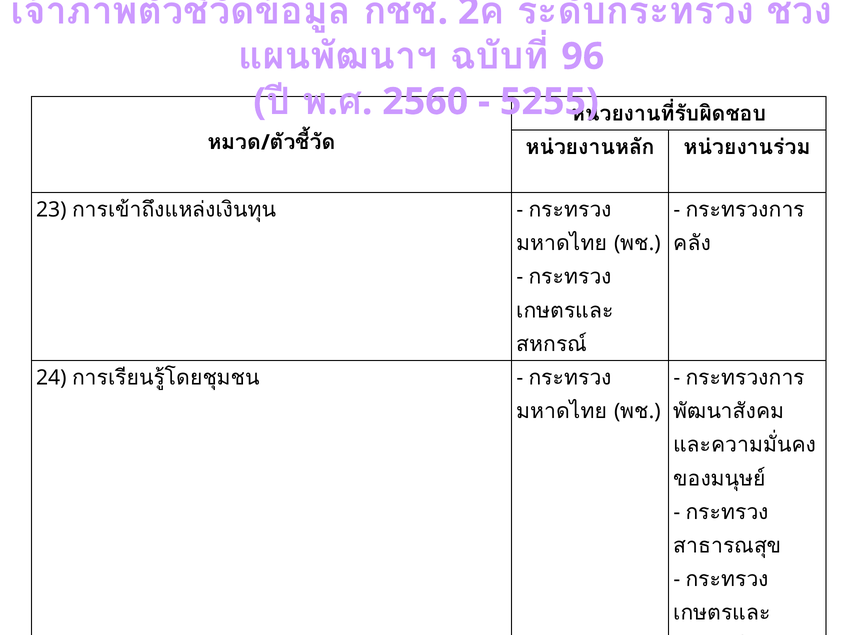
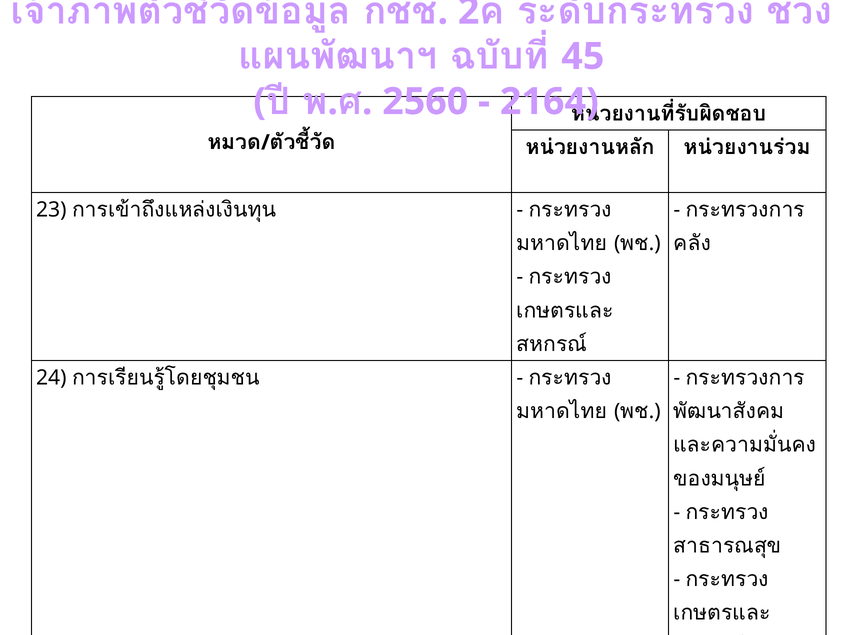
96: 96 -> 45 (583, 57)
5255: 5255 -> 2164 (549, 102)
